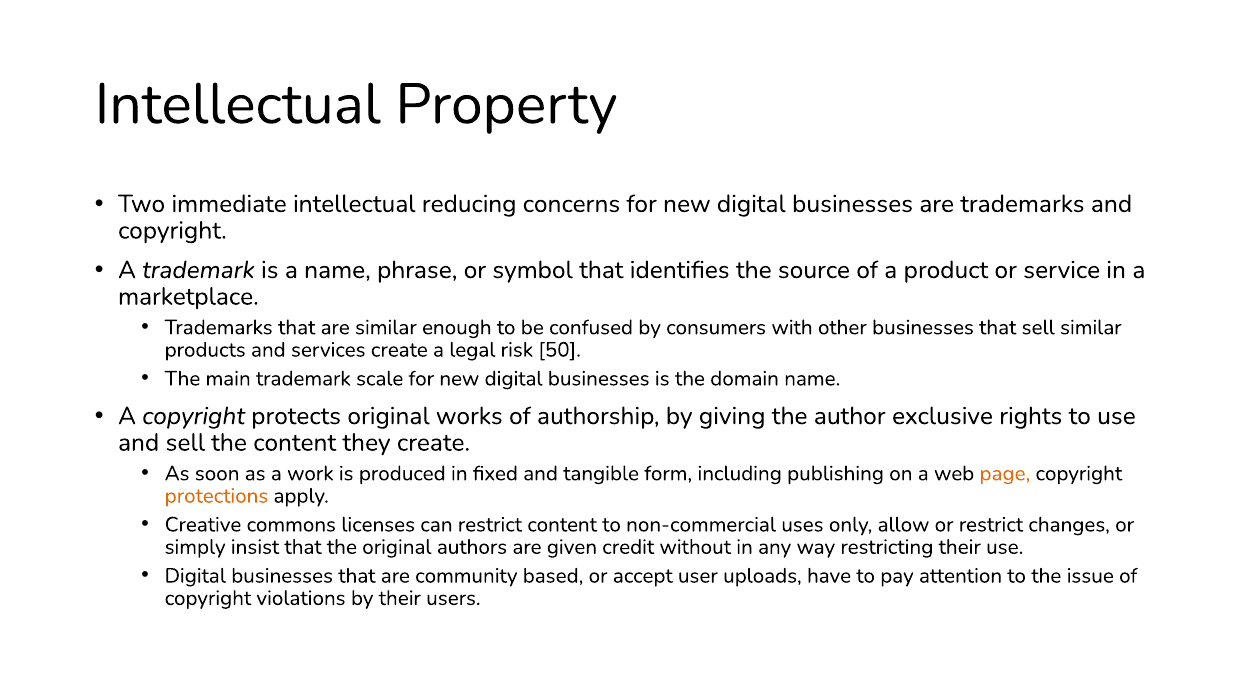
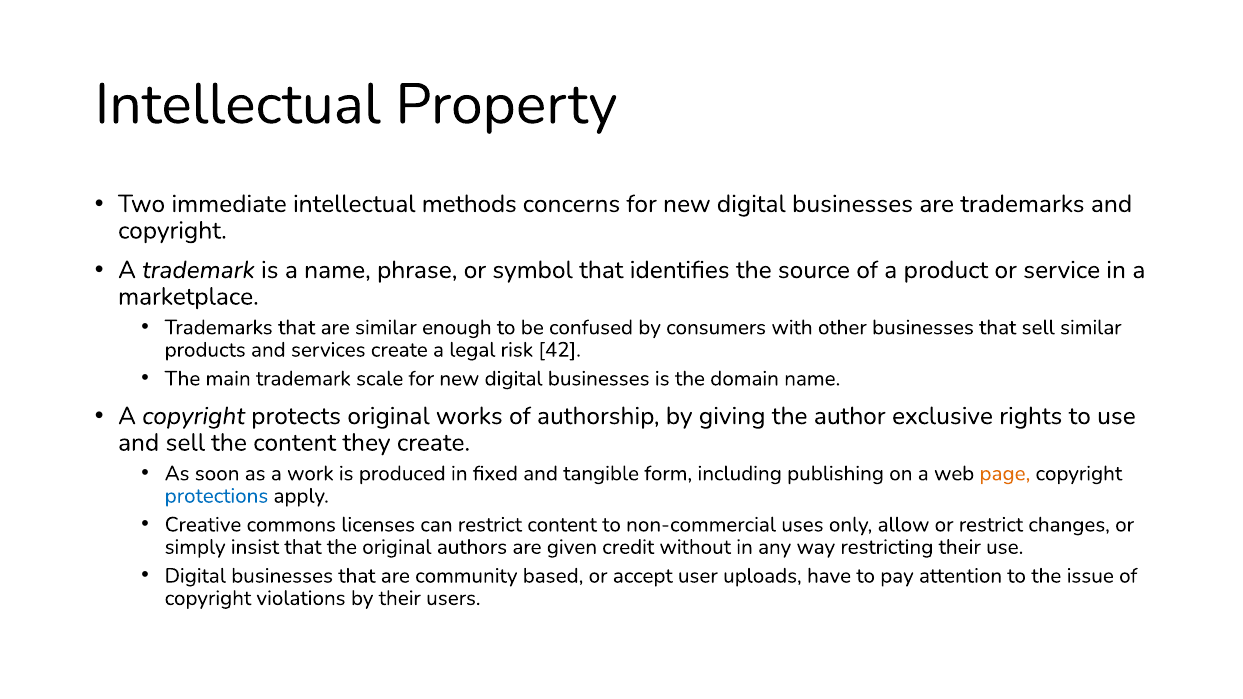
reducing: reducing -> methods (469, 204)
50: 50 -> 42 (560, 350)
protections colour: orange -> blue (216, 496)
